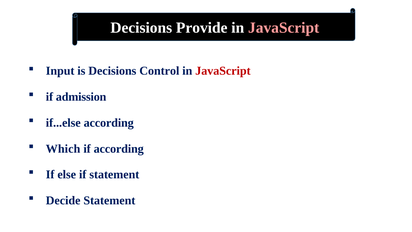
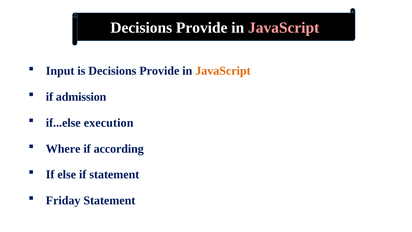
is Decisions Control: Control -> Provide (159, 71)
JavaScript colour: red -> orange (223, 71)
if...else according: according -> execution (109, 123)
Which: Which -> Where (63, 149)
Decide: Decide -> Friday (63, 200)
